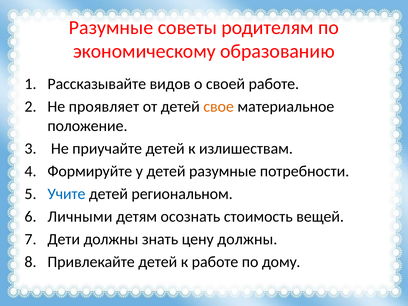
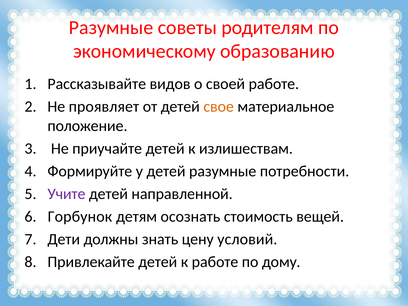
Учите colour: blue -> purple (66, 194)
региональном: региональном -> направленной (182, 194)
Личными: Личными -> Горбунок (80, 217)
цену должны: должны -> условий (247, 239)
